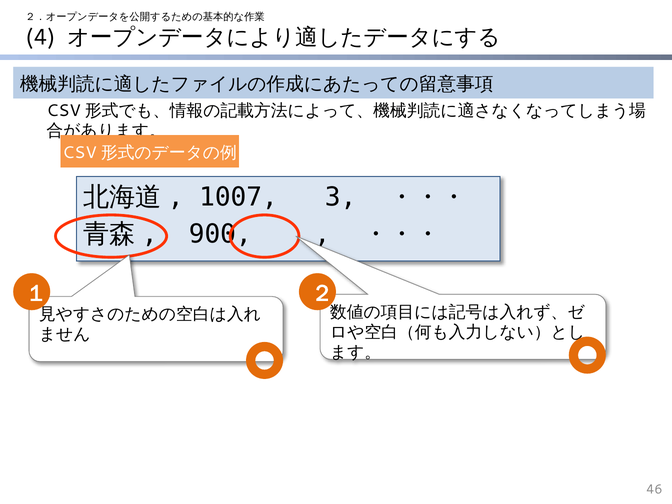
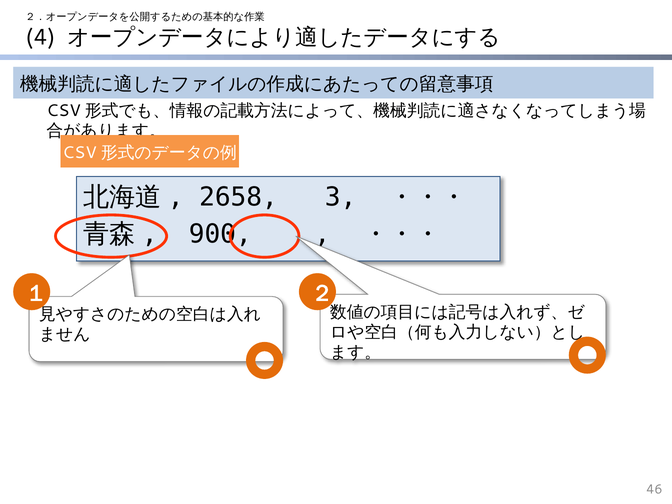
1007: 1007 -> 2658 (238, 197)
